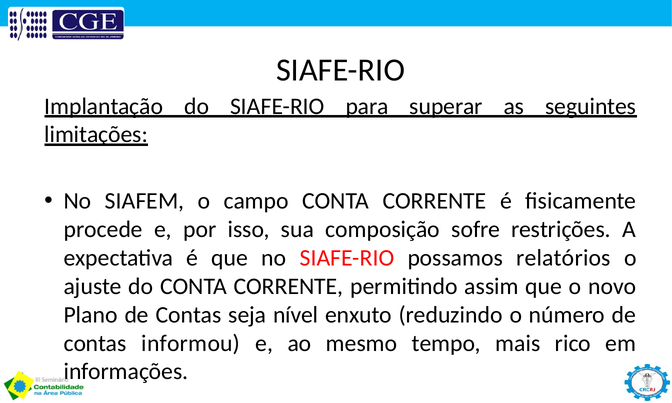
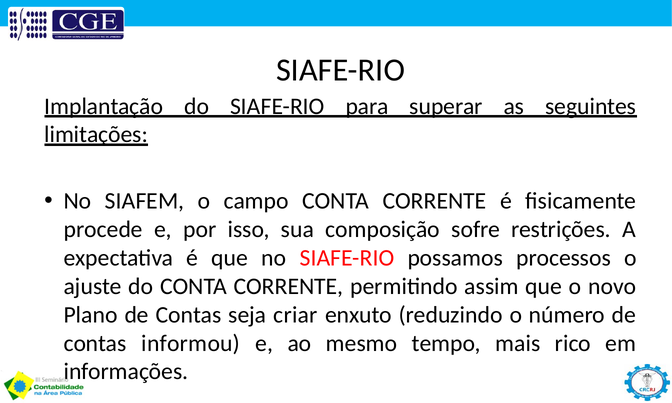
relatórios: relatórios -> processos (564, 258)
nível: nível -> criar (296, 315)
